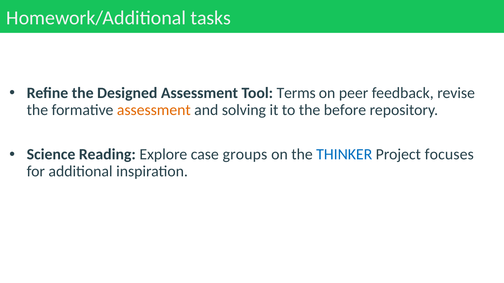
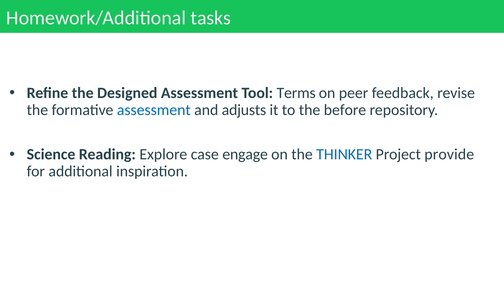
assessment colour: orange -> blue (154, 110)
solving: solving -> adjusts (244, 110)
groups: groups -> engage (245, 155)
focuses: focuses -> provide (449, 155)
